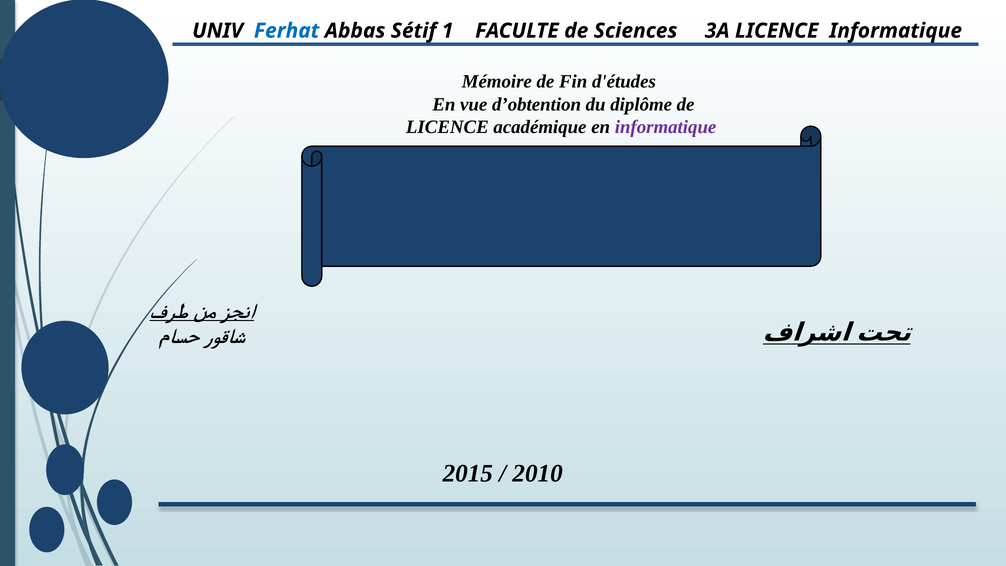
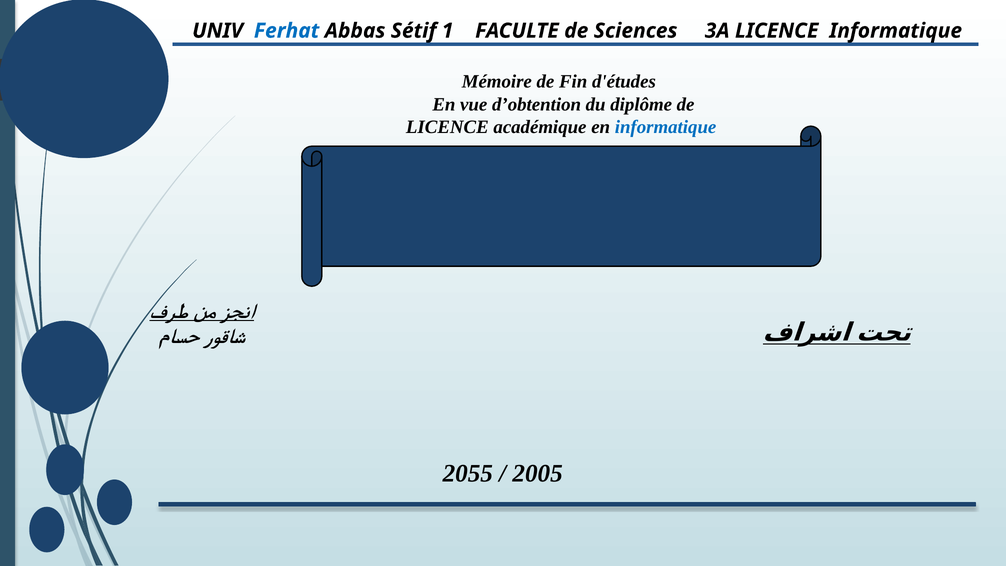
informatique colour: purple -> blue (666, 127)
2015: 2015 -> 2055 (468, 473)
2010: 2010 -> 2005 (538, 473)
